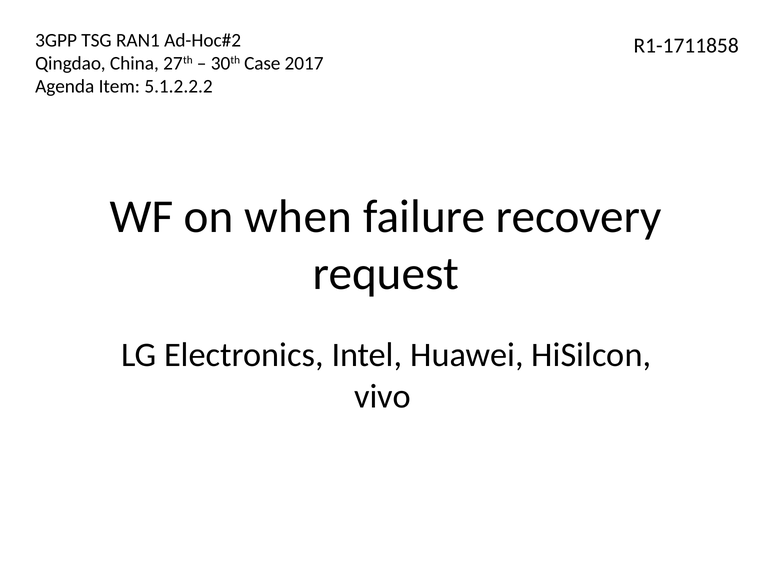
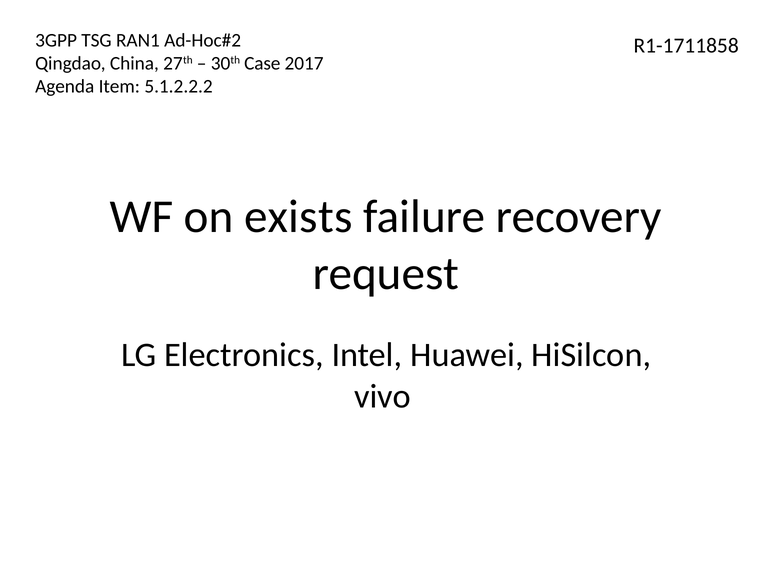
when: when -> exists (298, 217)
